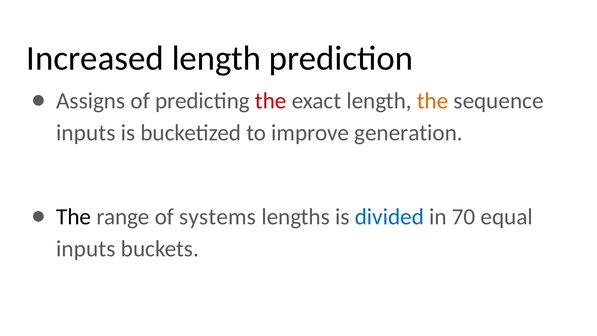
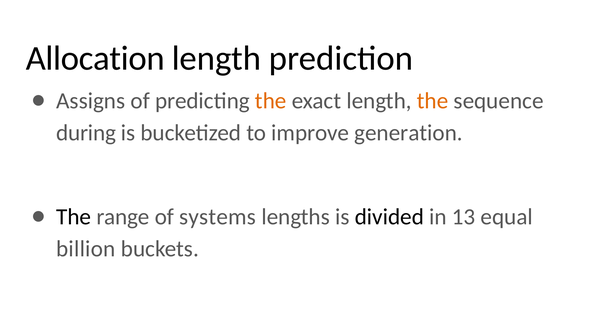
Increased: Increased -> Allocation (95, 58)
the colour: red -> orange (271, 101)
inputs: inputs -> during (86, 133)
divided colour: blue -> black (389, 217)
70: 70 -> 13 (464, 217)
inputs: inputs -> billion (86, 249)
